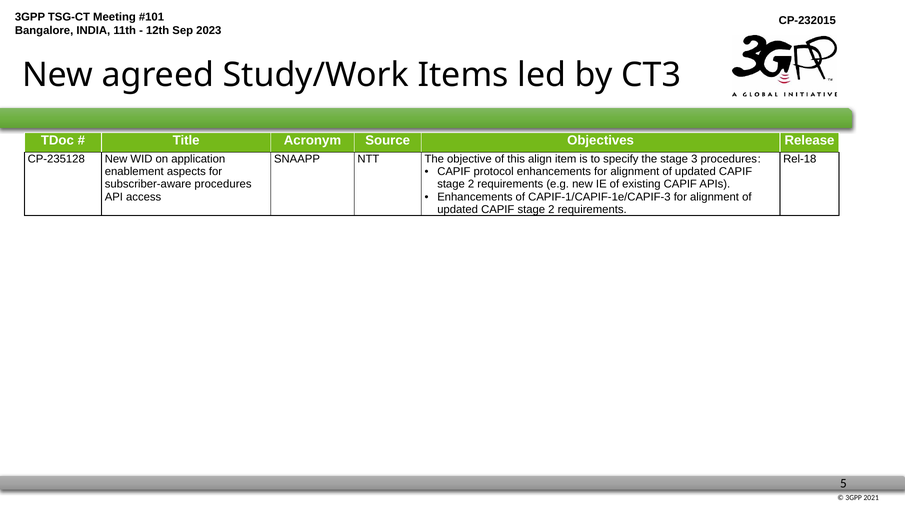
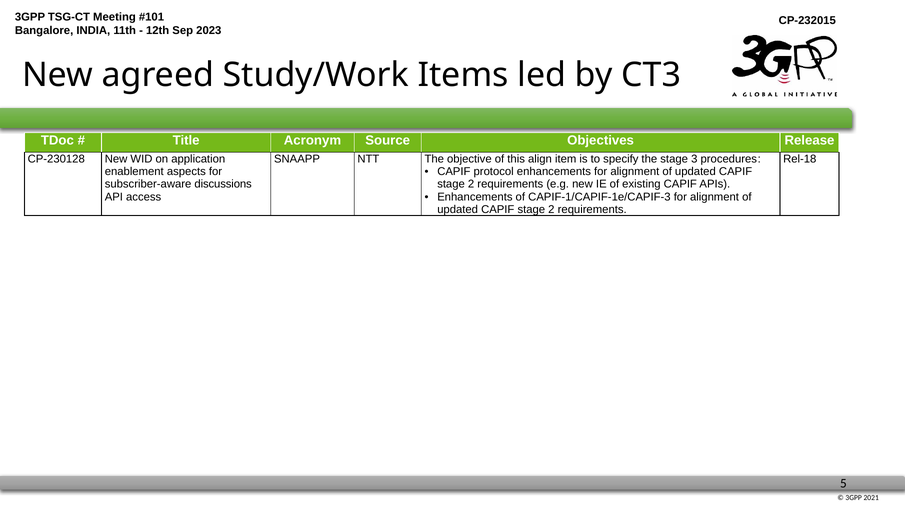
CP-235128: CP-235128 -> CP-230128 (56, 159)
subscriber-aware procedures: procedures -> discussions (223, 184)
